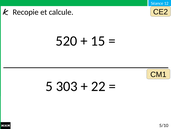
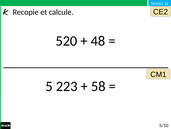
15: 15 -> 48 (98, 41)
303: 303 -> 223 (67, 86)
22: 22 -> 58 (98, 86)
